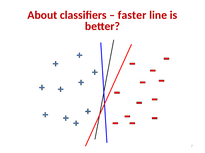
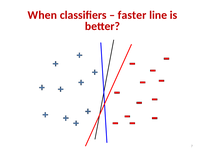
About: About -> When (42, 15)
